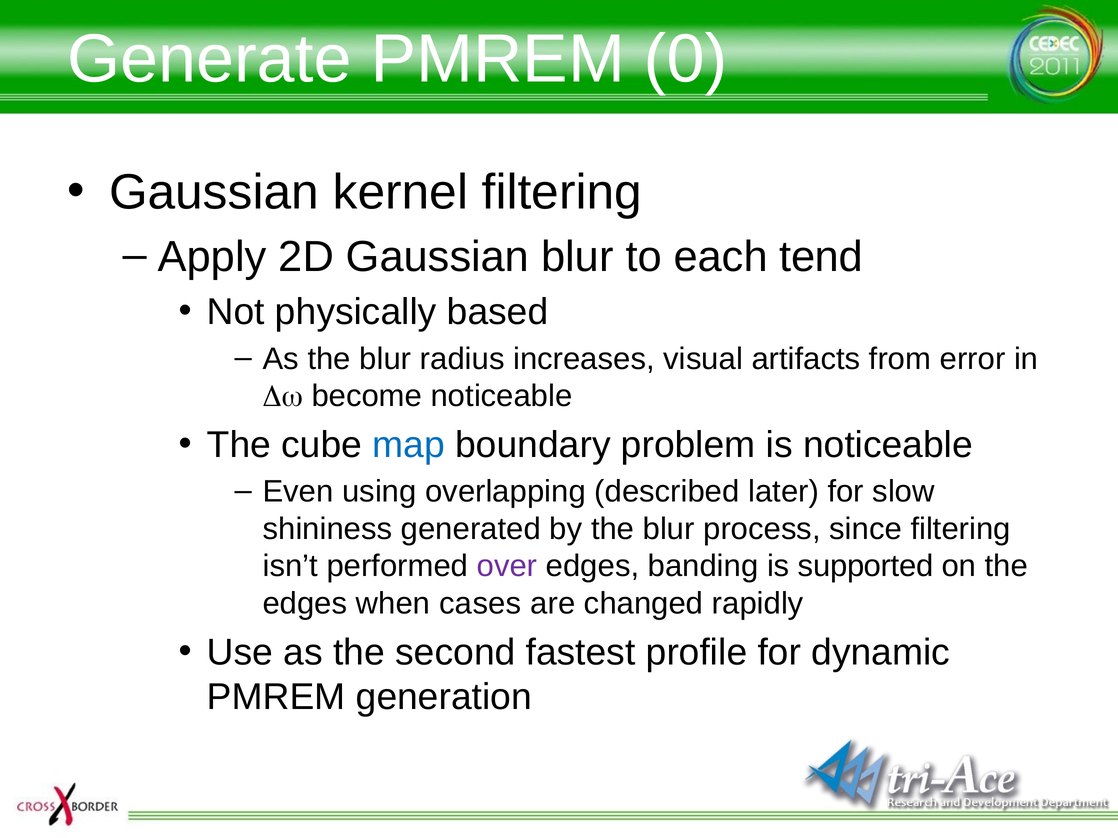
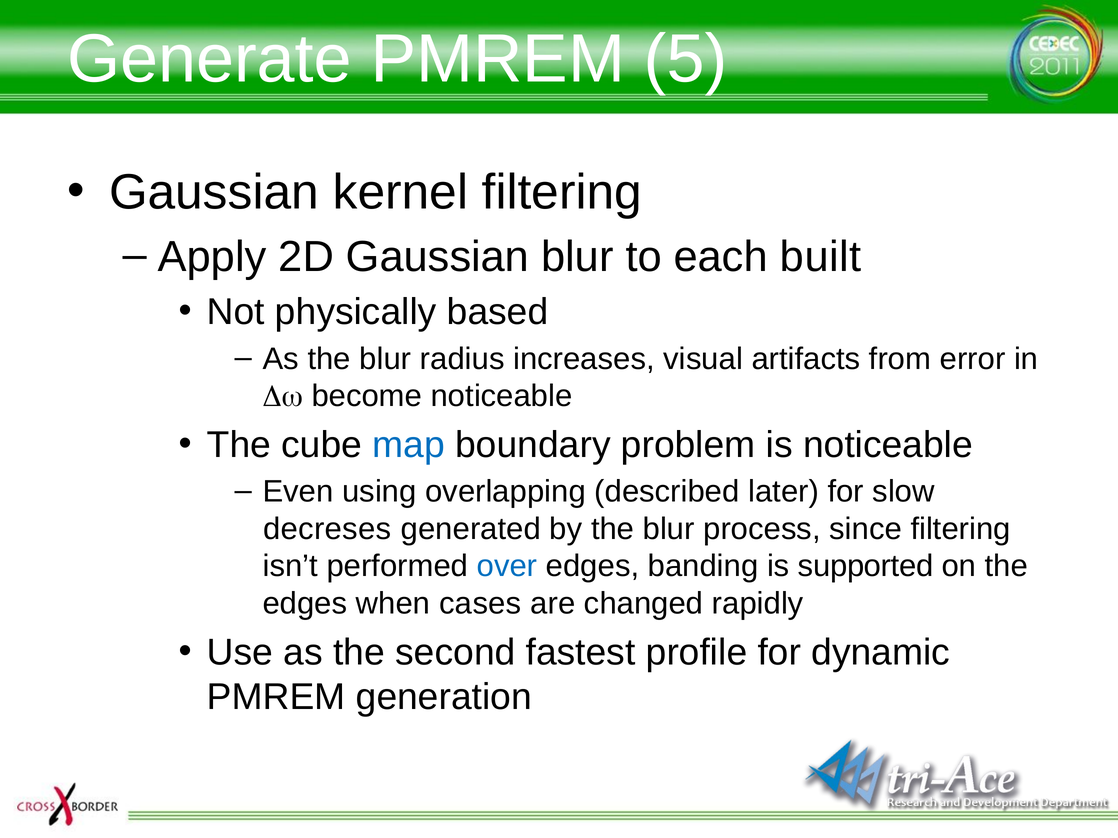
0: 0 -> 5 (686, 59)
tend: tend -> built (821, 257)
shininess: shininess -> decreses (327, 529)
over colour: purple -> blue (507, 567)
